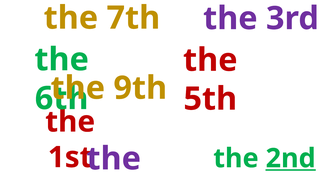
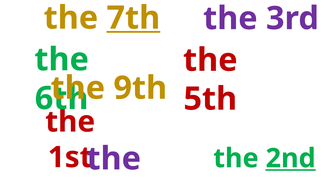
7th underline: none -> present (133, 18)
